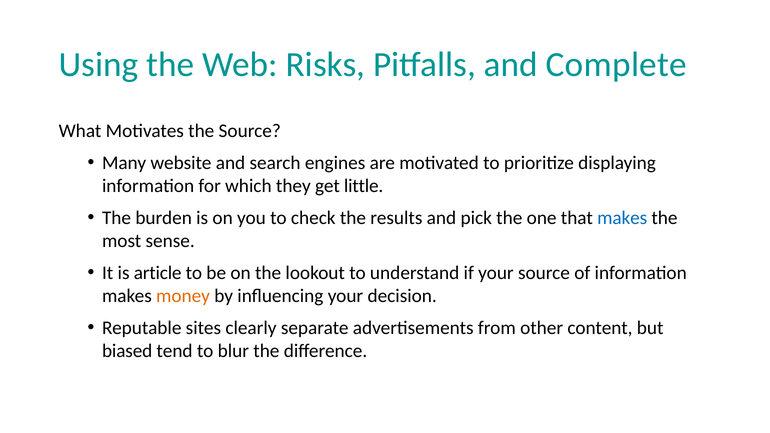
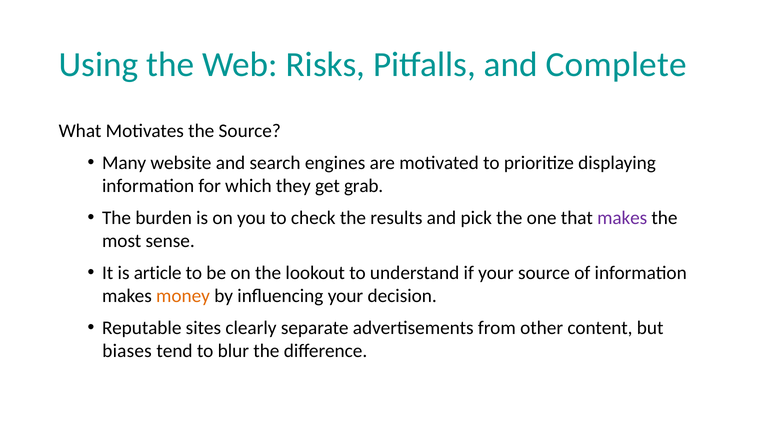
little: little -> grab (364, 186)
makes colour: blue -> purple (622, 218)
biased: biased -> biases (127, 351)
